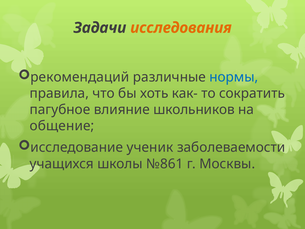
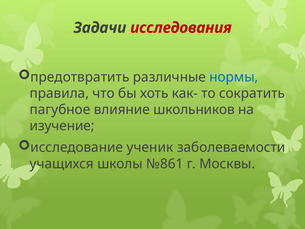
исследования colour: orange -> red (181, 28)
рекомендаций: рекомендаций -> предотвратить (80, 77)
общение: общение -> изучение (62, 126)
